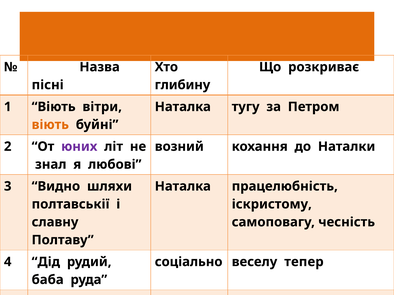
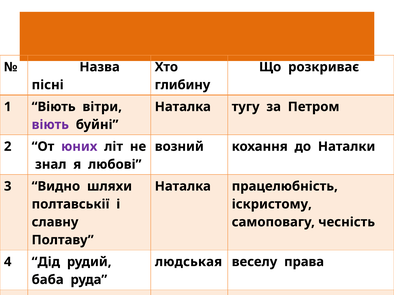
віють colour: orange -> purple (50, 125)
соціально: соціально -> людськая (189, 262)
тепер: тепер -> права (304, 262)
